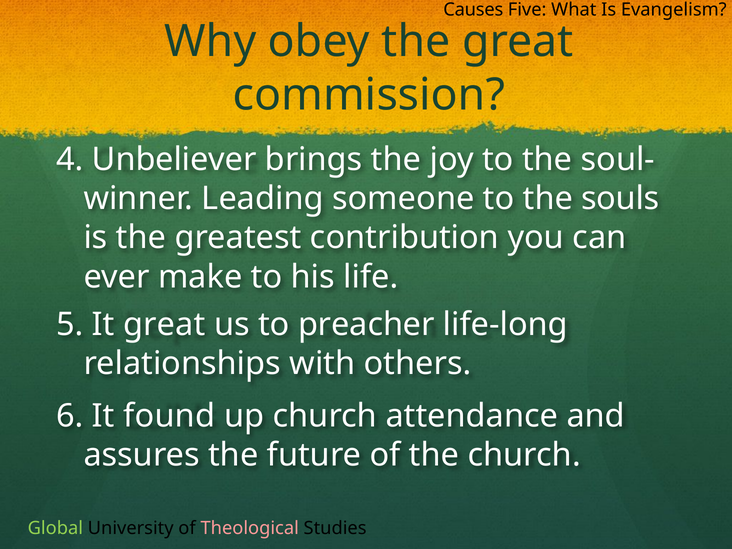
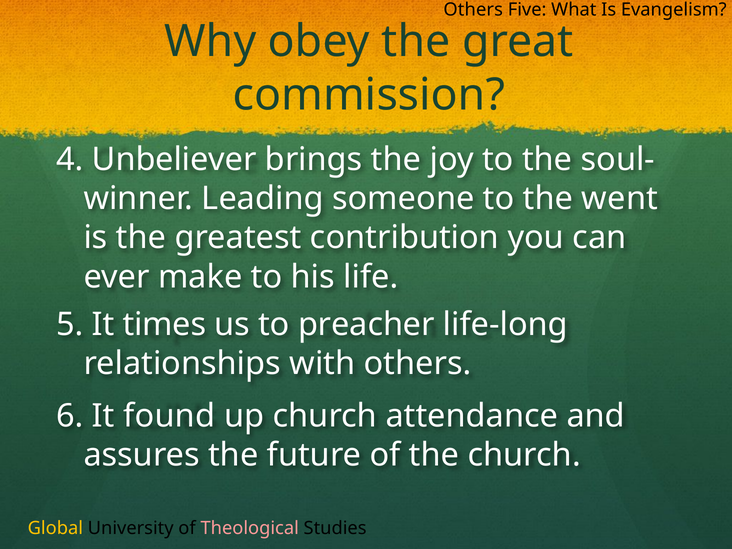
Causes: Causes -> Others (473, 10)
souls: souls -> went (620, 199)
It great: great -> times (164, 324)
Global colour: light green -> yellow (55, 528)
